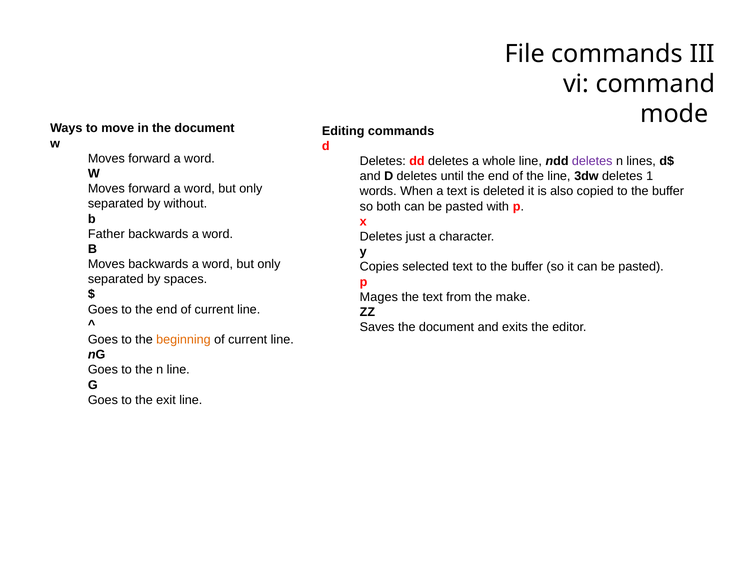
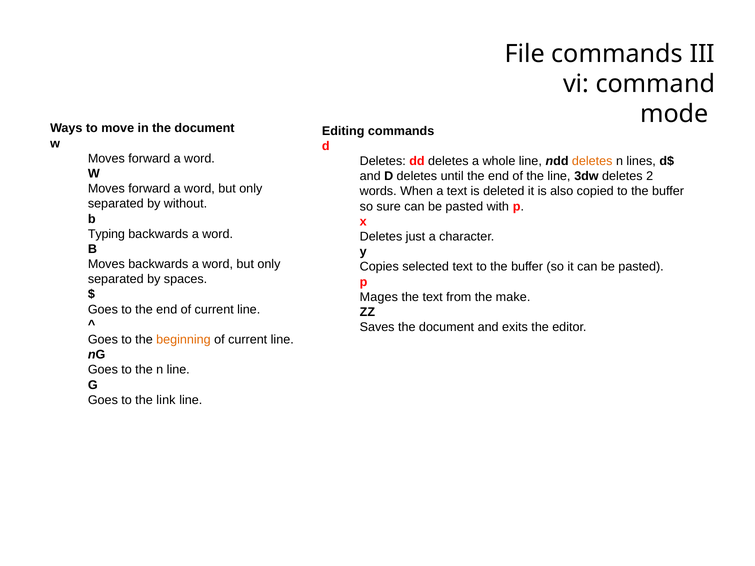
deletes colour: purple -> orange (592, 161)
1: 1 -> 2 (650, 176)
both: both -> sure (389, 207)
Father: Father -> Typing (106, 234)
exit: exit -> link (166, 400)
